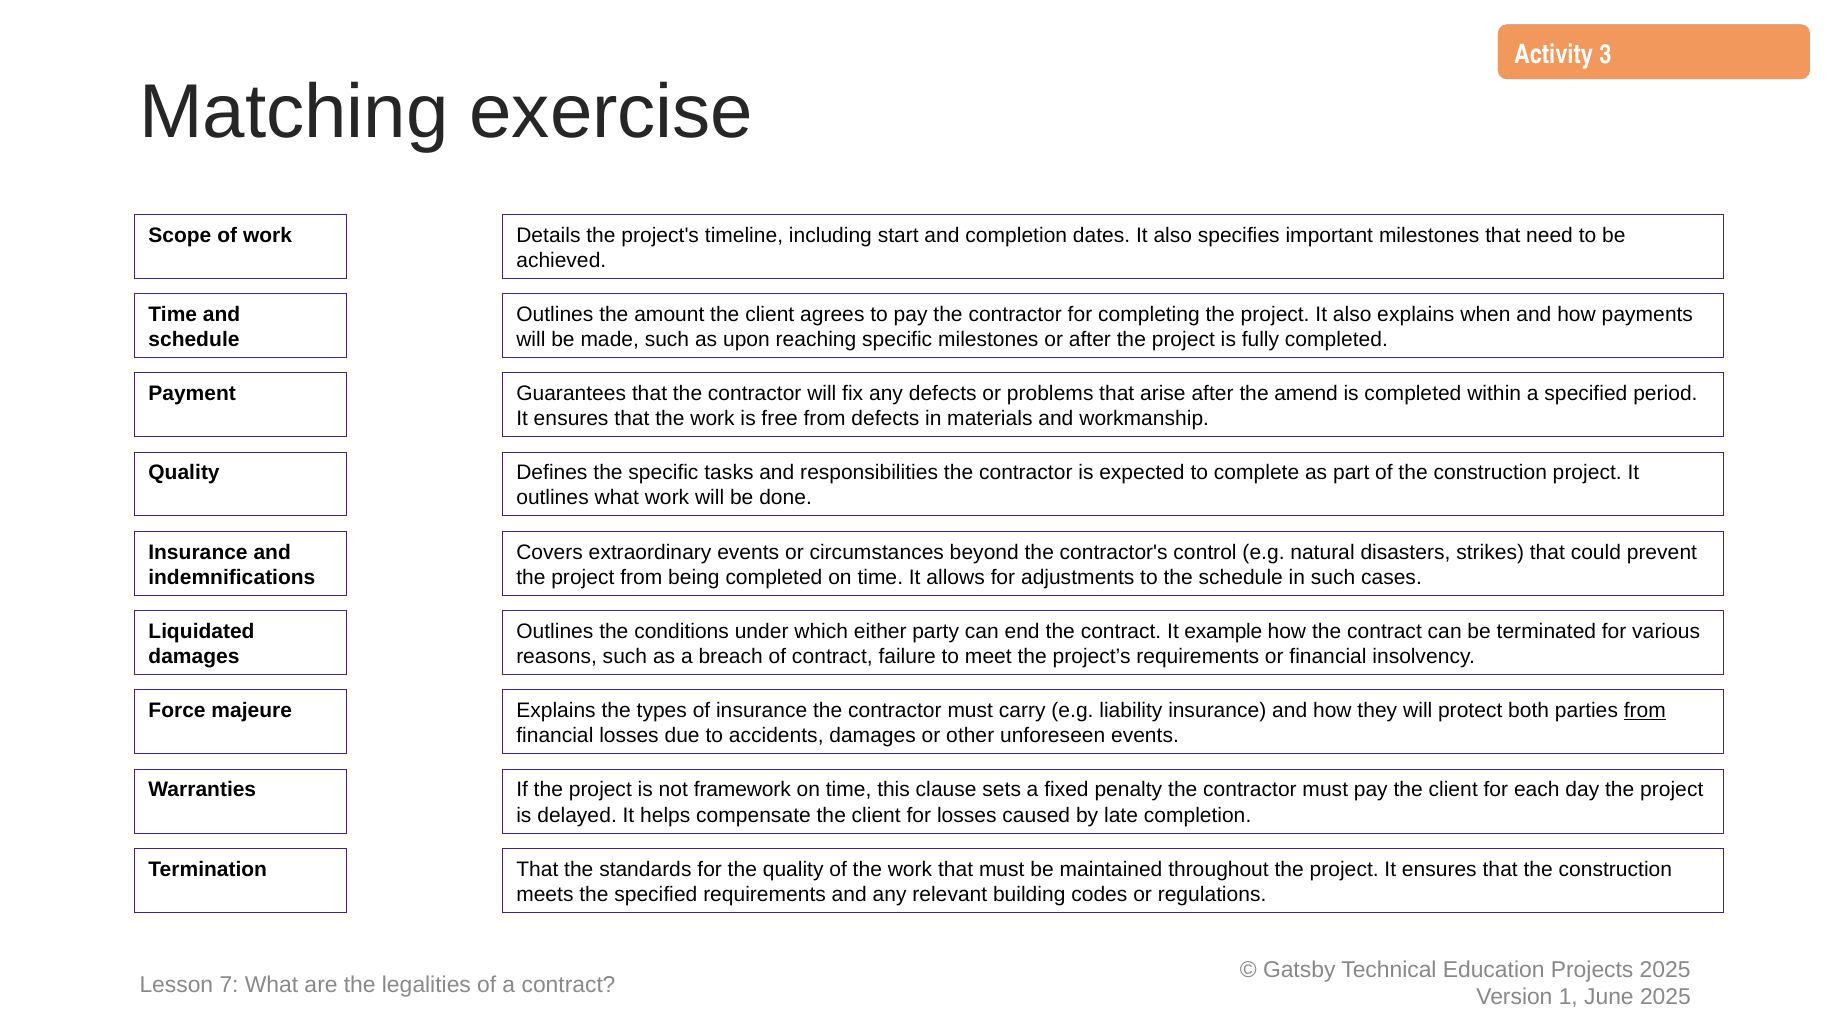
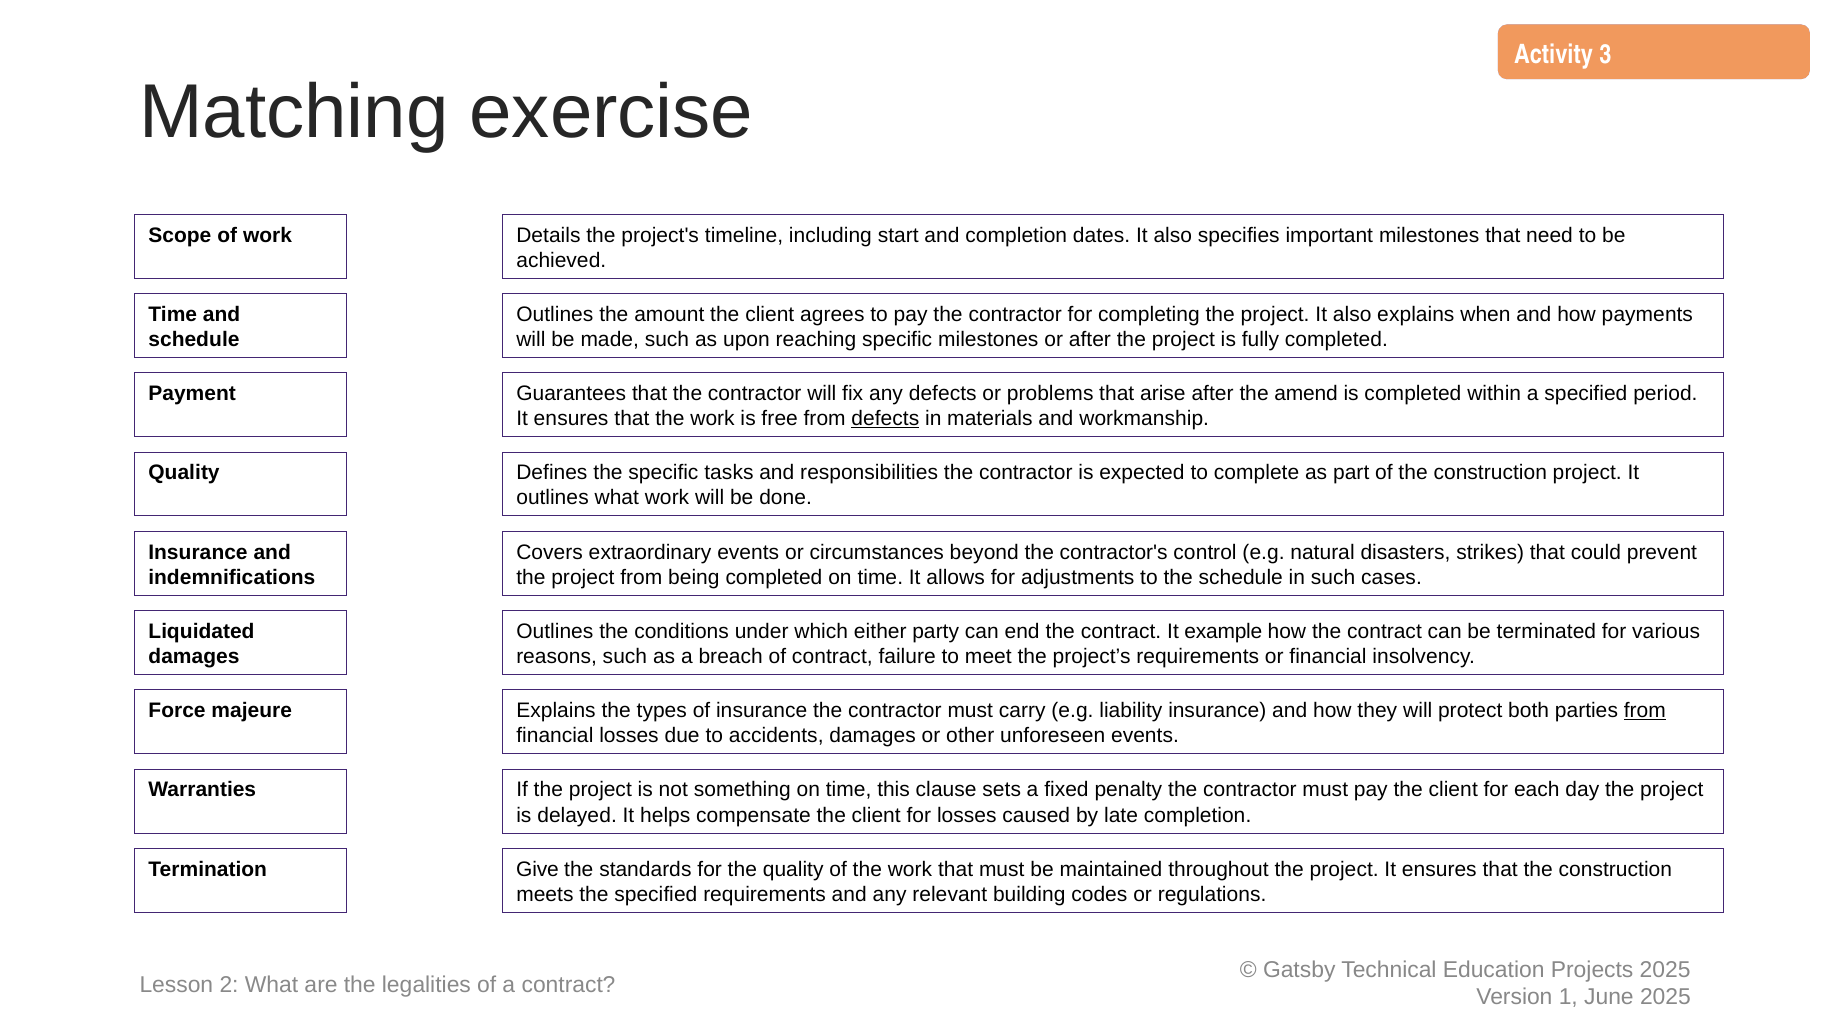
defects underline: none -> present (885, 419)
framework: framework -> something (742, 790)
That: That -> Give (537, 869)
7: 7 -> 2 (229, 985)
